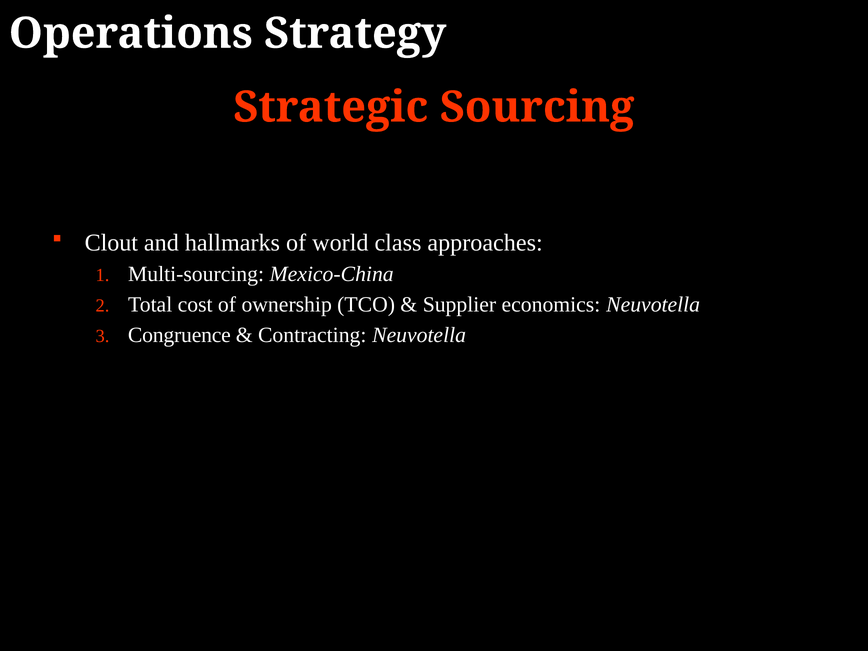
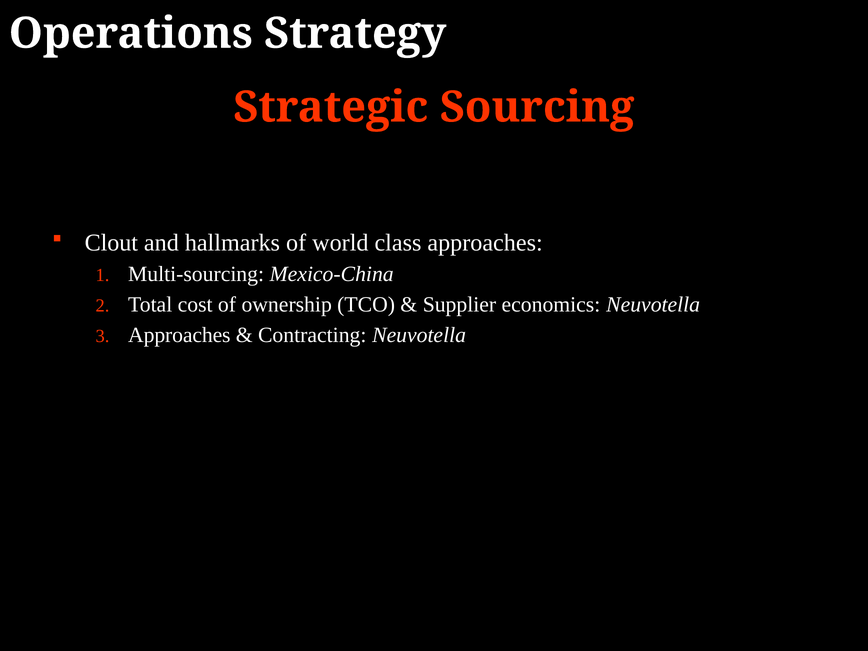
Congruence: Congruence -> Approaches (179, 335)
